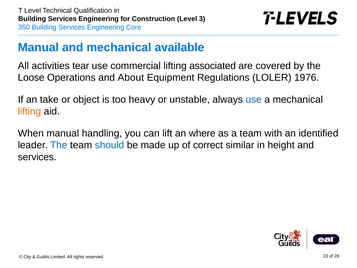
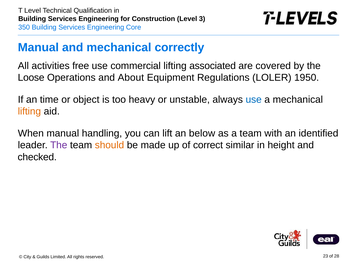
available: available -> correctly (179, 47)
tear: tear -> free (81, 66)
1976: 1976 -> 1950 (307, 78)
take: take -> time (49, 99)
where: where -> below (202, 133)
The colour: blue -> purple (59, 145)
should colour: blue -> orange (109, 145)
services: services -> checked (37, 157)
